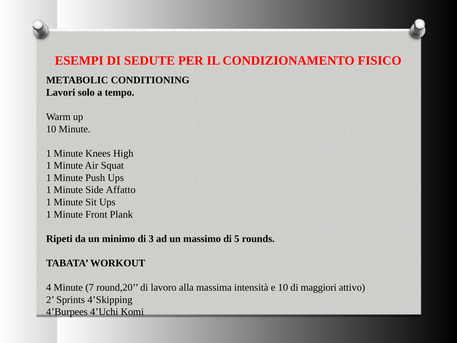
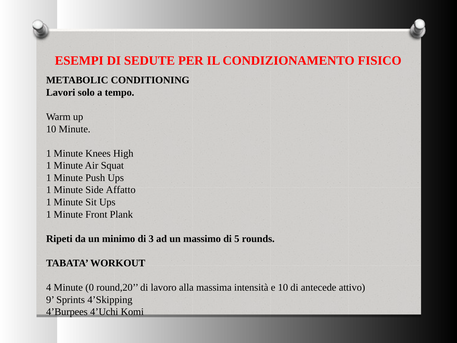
7: 7 -> 0 (90, 287)
maggiori: maggiori -> antecede (319, 287)
2: 2 -> 9 (50, 299)
